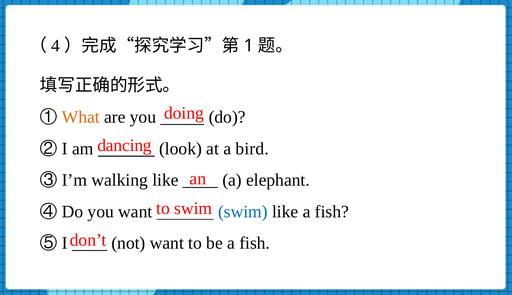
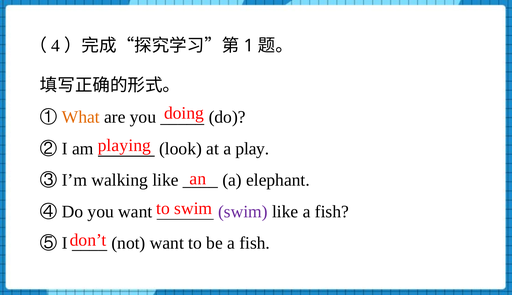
dancing: dancing -> playing (124, 145)
bird: bird -> play (252, 148)
swim colour: blue -> purple (243, 212)
